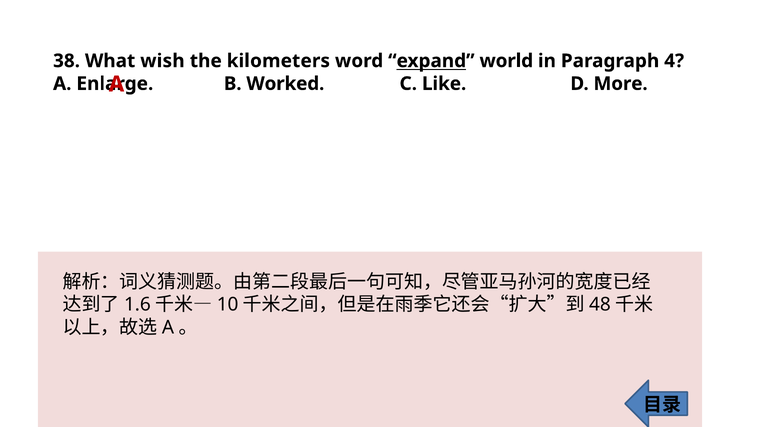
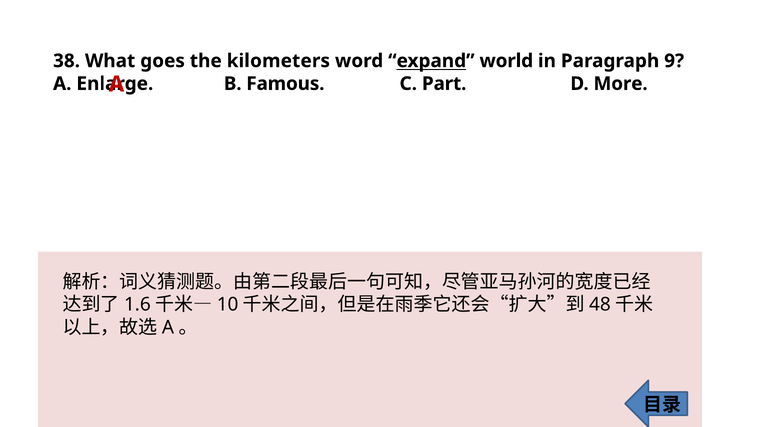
wish: wish -> goes (163, 61)
4: 4 -> 9 (674, 61)
Worked: Worked -> Famous (285, 84)
Like: Like -> Part (444, 84)
